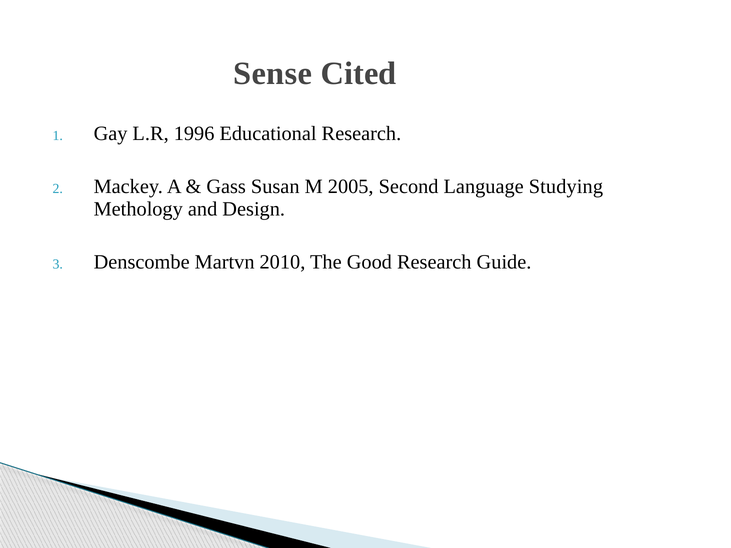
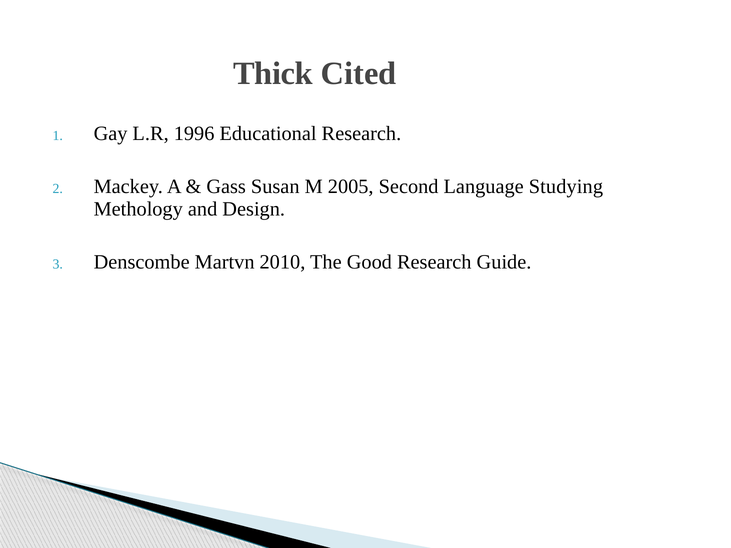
Sense: Sense -> Thick (273, 74)
